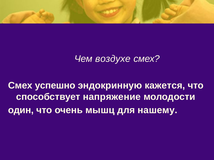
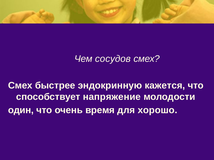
воздухе: воздухе -> сосудов (113, 59)
успешно: успешно -> быстрее (55, 86)
мышц: мышц -> время (100, 110)
нашему: нашему -> хорошо (157, 110)
